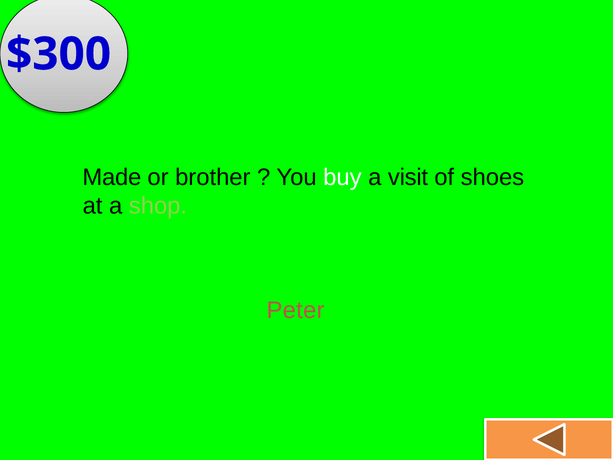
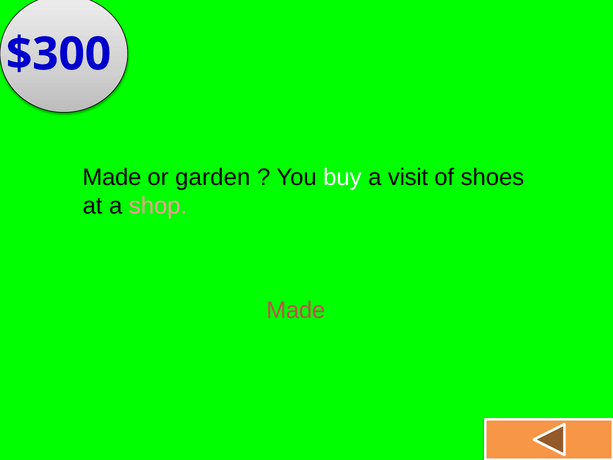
brother: brother -> garden (213, 177)
shop colour: light green -> pink (158, 206)
Peter: Peter -> Made (296, 310)
